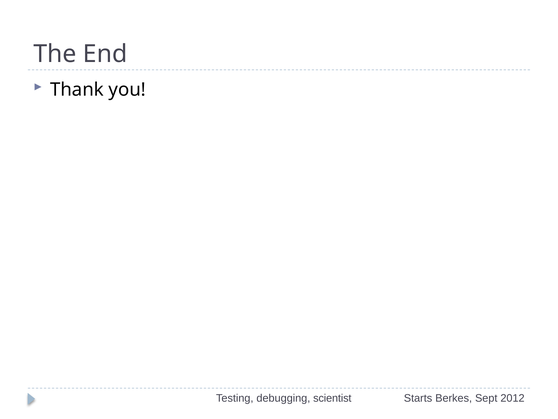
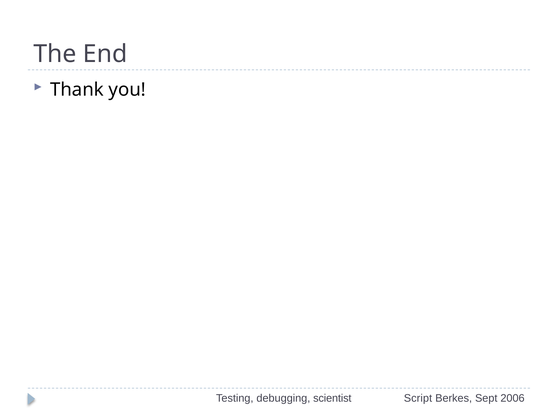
Starts: Starts -> Script (418, 398)
2012: 2012 -> 2006 (513, 398)
